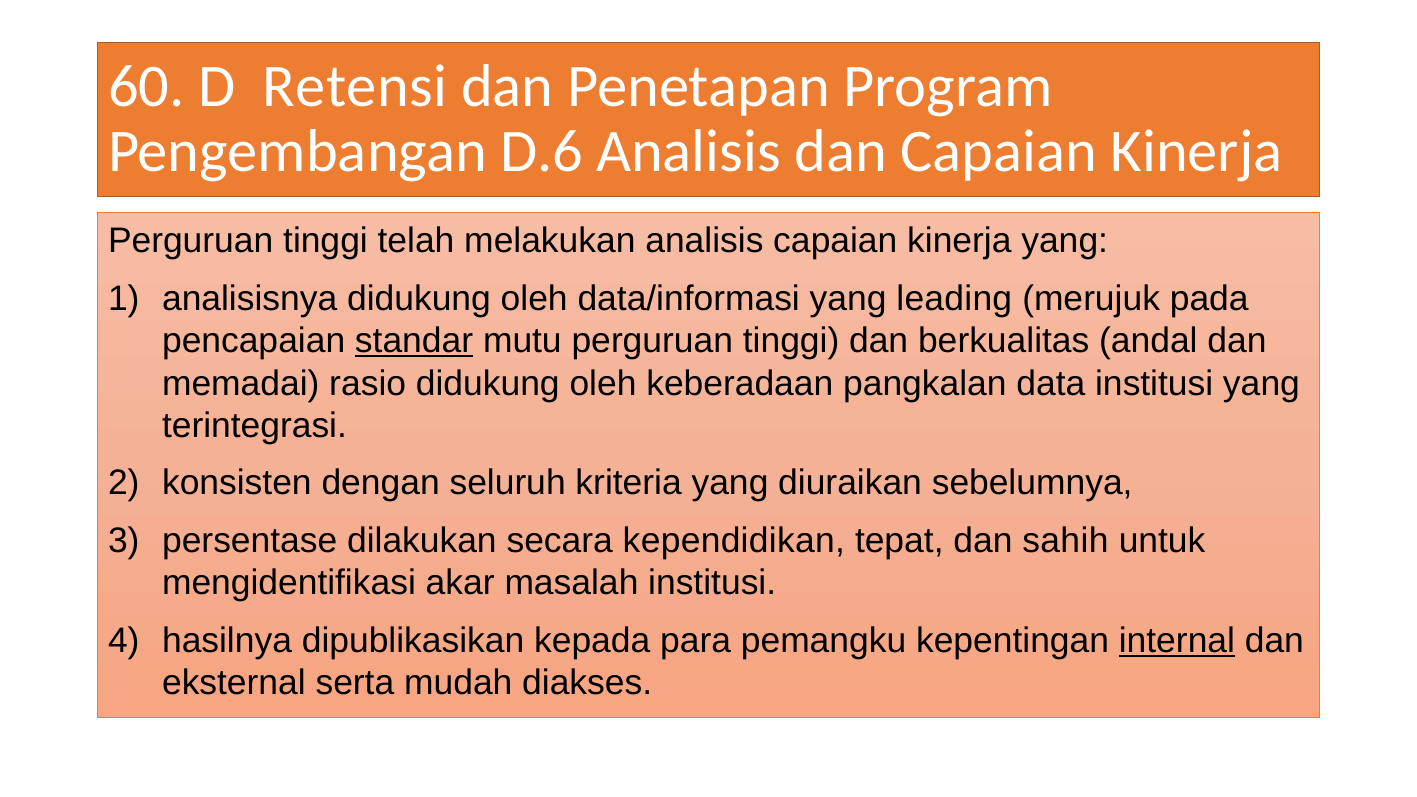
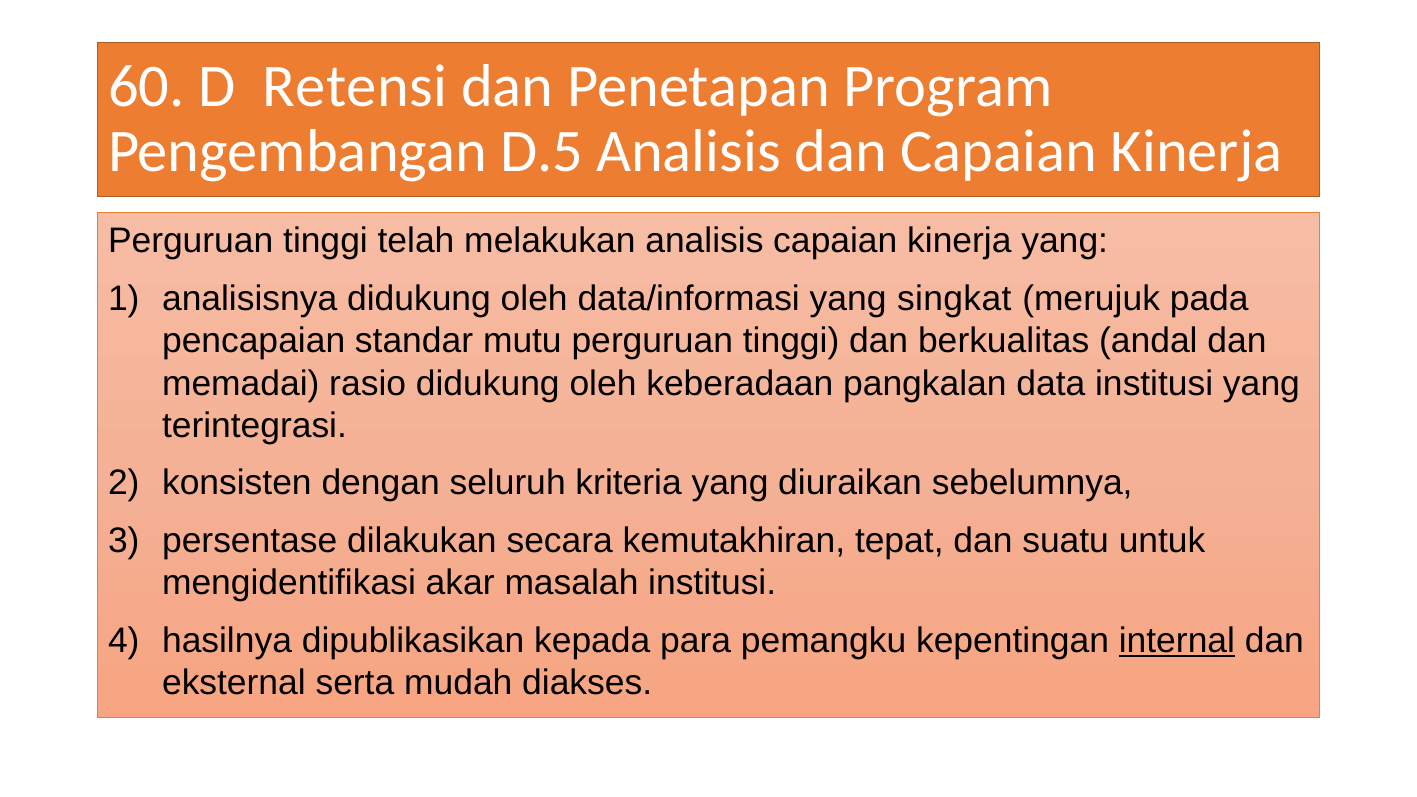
D.6: D.6 -> D.5 (542, 152)
leading: leading -> singkat (954, 299)
standar underline: present -> none (414, 341)
kependidikan: kependidikan -> kemutakhiran (734, 541)
sahih: sahih -> suatu (1066, 541)
